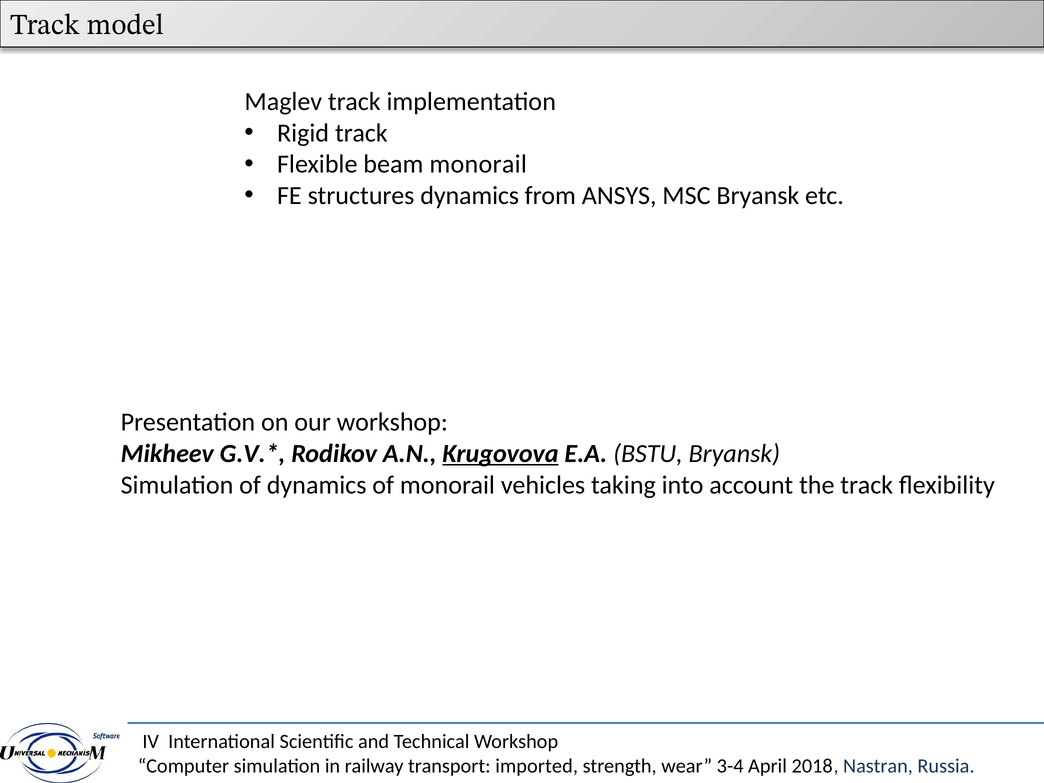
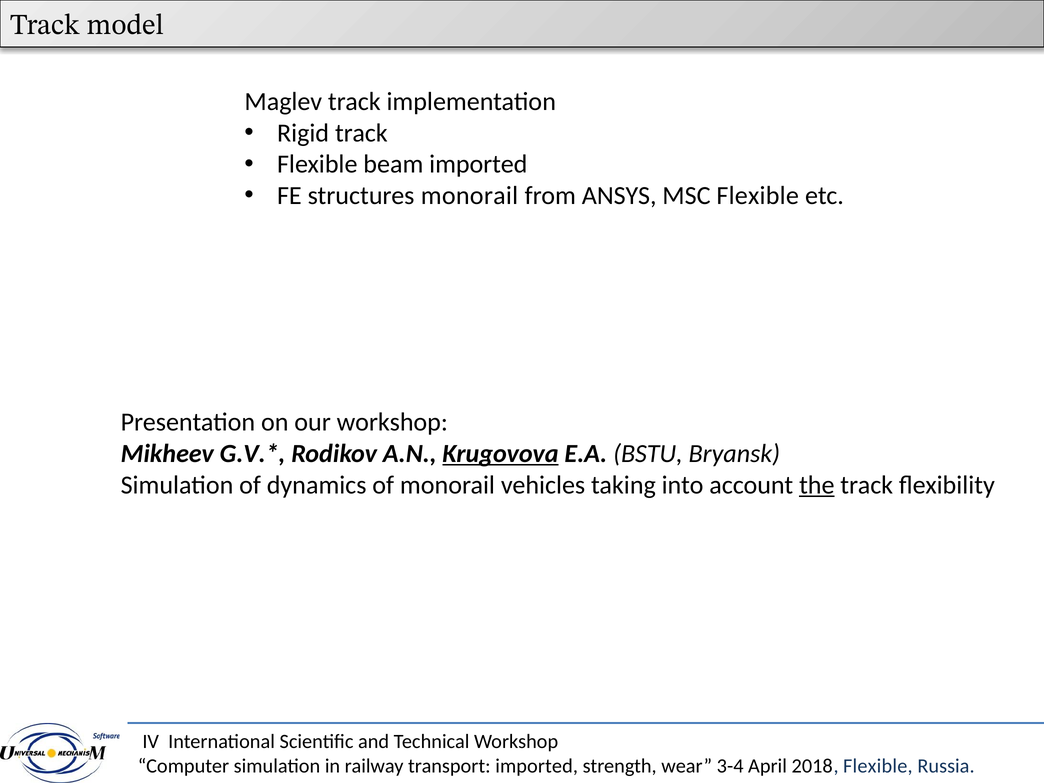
beam monorail: monorail -> imported (478, 164)
structures dynamics: dynamics -> monorail (469, 196)
MSC Bryansk: Bryansk -> Flexible (758, 196)
the underline: none -> present (817, 485)
Nastran: Nastran -> Flexible (878, 766)
